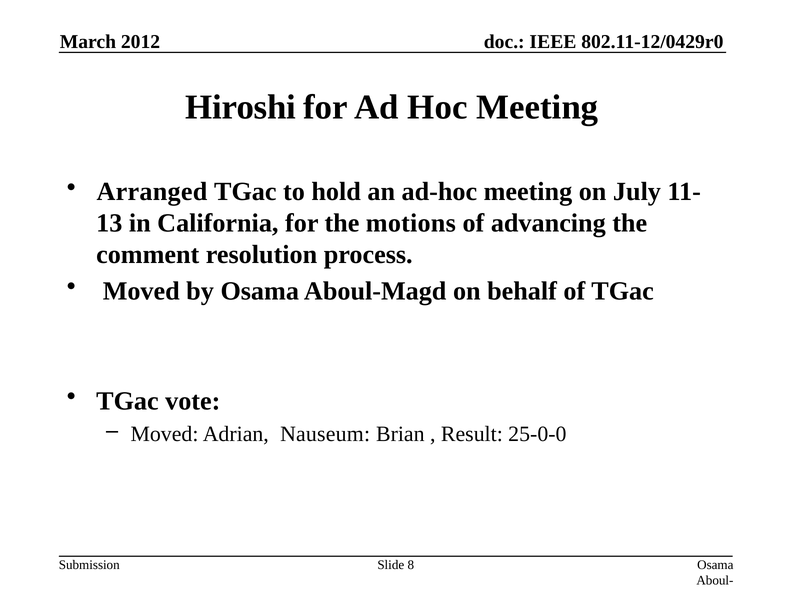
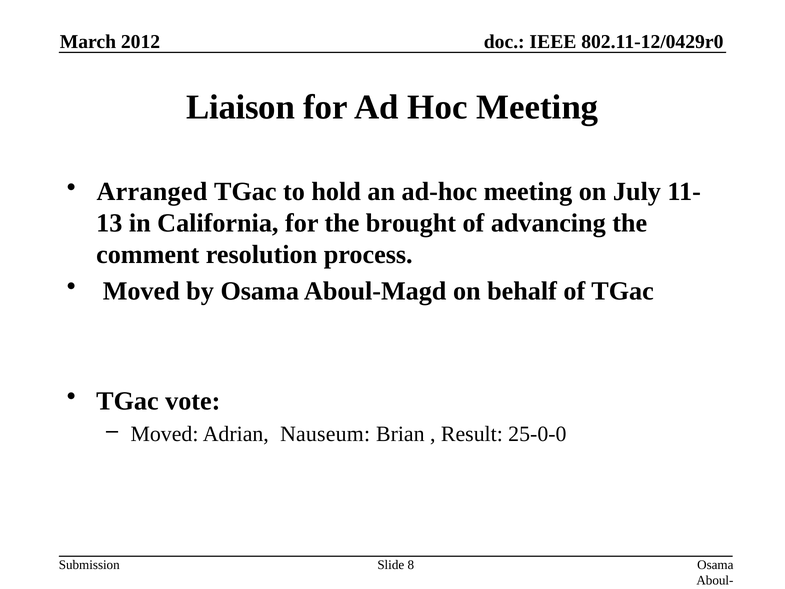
Hiroshi: Hiroshi -> Liaison (241, 107)
motions: motions -> brought (411, 223)
